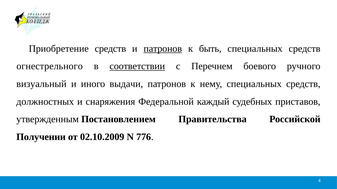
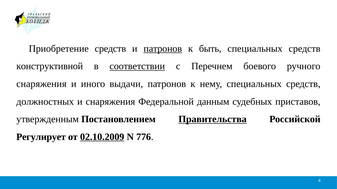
огнестрельного: огнестрельного -> конструктивной (50, 66)
визуальный: визуальный -> снаряжения (41, 84)
каждый: каждый -> данным (213, 102)
Правительства underline: none -> present (213, 120)
Получении: Получении -> Регулирует (41, 137)
02.10.2009 underline: none -> present (102, 137)
